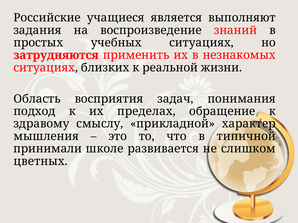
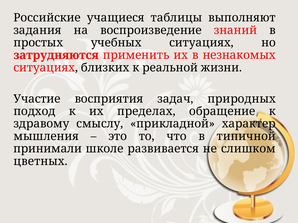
является: является -> таблицы (176, 18)
Область: Область -> Участие (37, 99)
понимания: понимания -> природных (242, 99)
